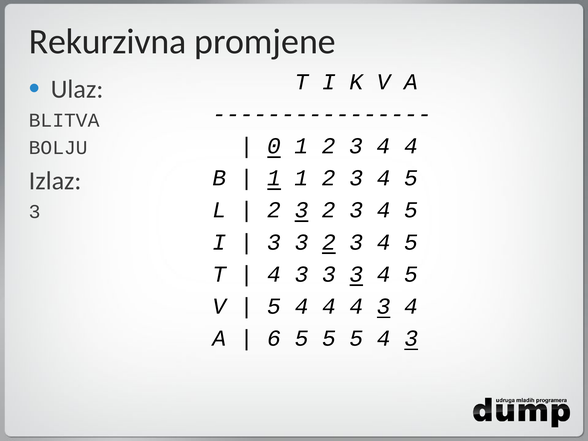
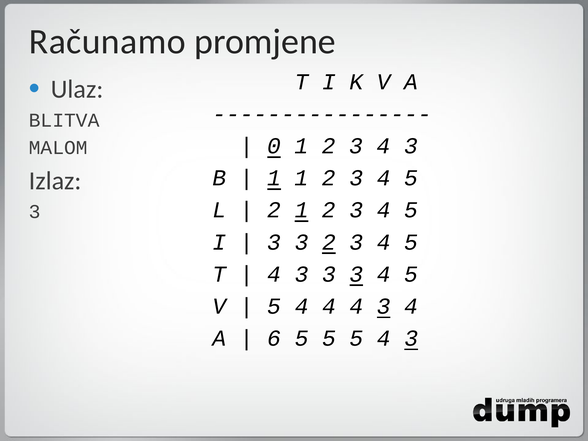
Rekurzivna: Rekurzivna -> Računamo (107, 42)
3 4 4: 4 -> 3 (411, 146)
BOLJU: BOLJU -> MALOM (58, 148)
3: 3 -> 1 (302, 210)
